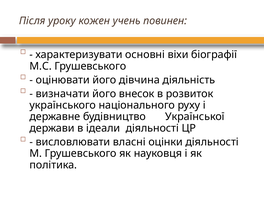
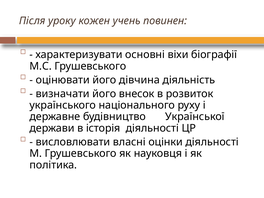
ідеали: ідеали -> історія (103, 128)
